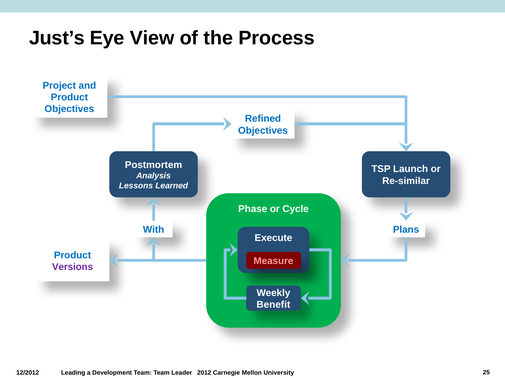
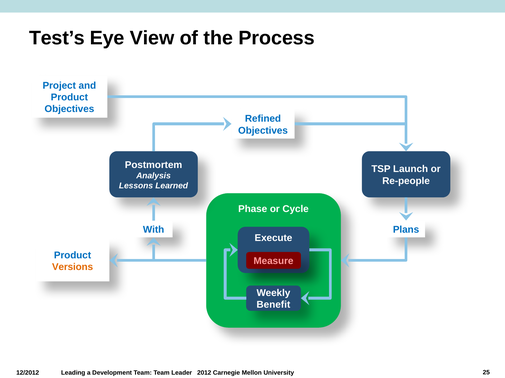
Just’s: Just’s -> Test’s (57, 38)
Re-similar: Re-similar -> Re-people (406, 181)
Versions colour: purple -> orange (73, 267)
